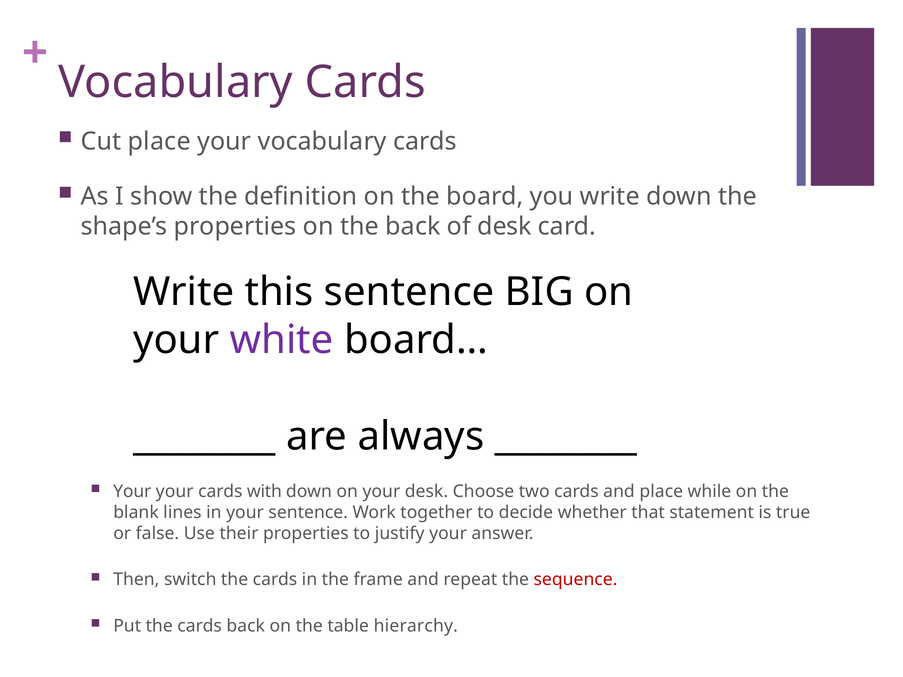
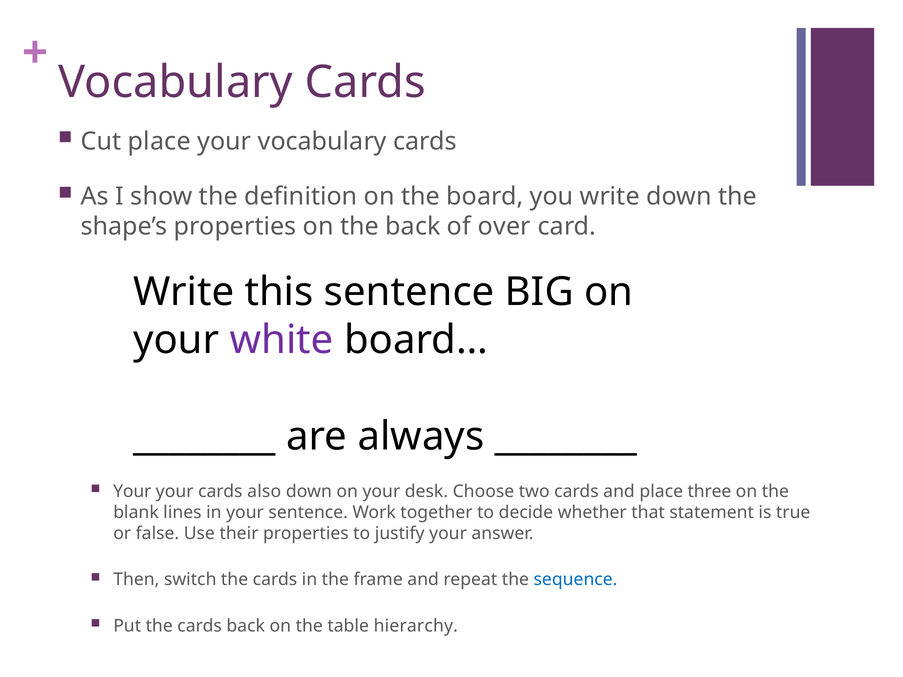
of desk: desk -> over (504, 227)
with: with -> also (264, 492)
while: while -> three (709, 492)
sequence colour: red -> blue (575, 580)
